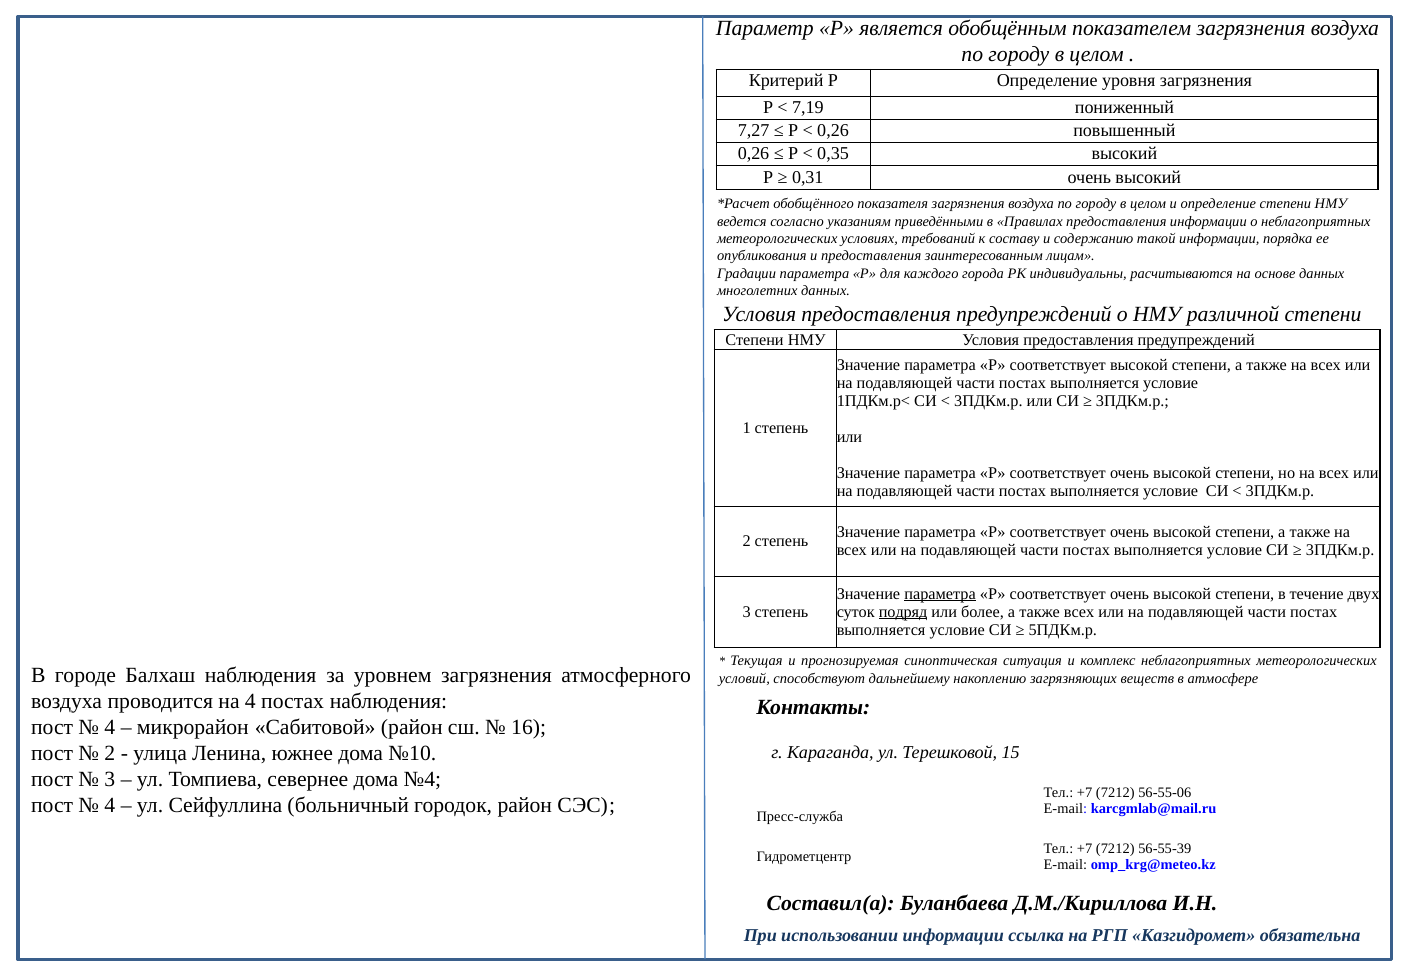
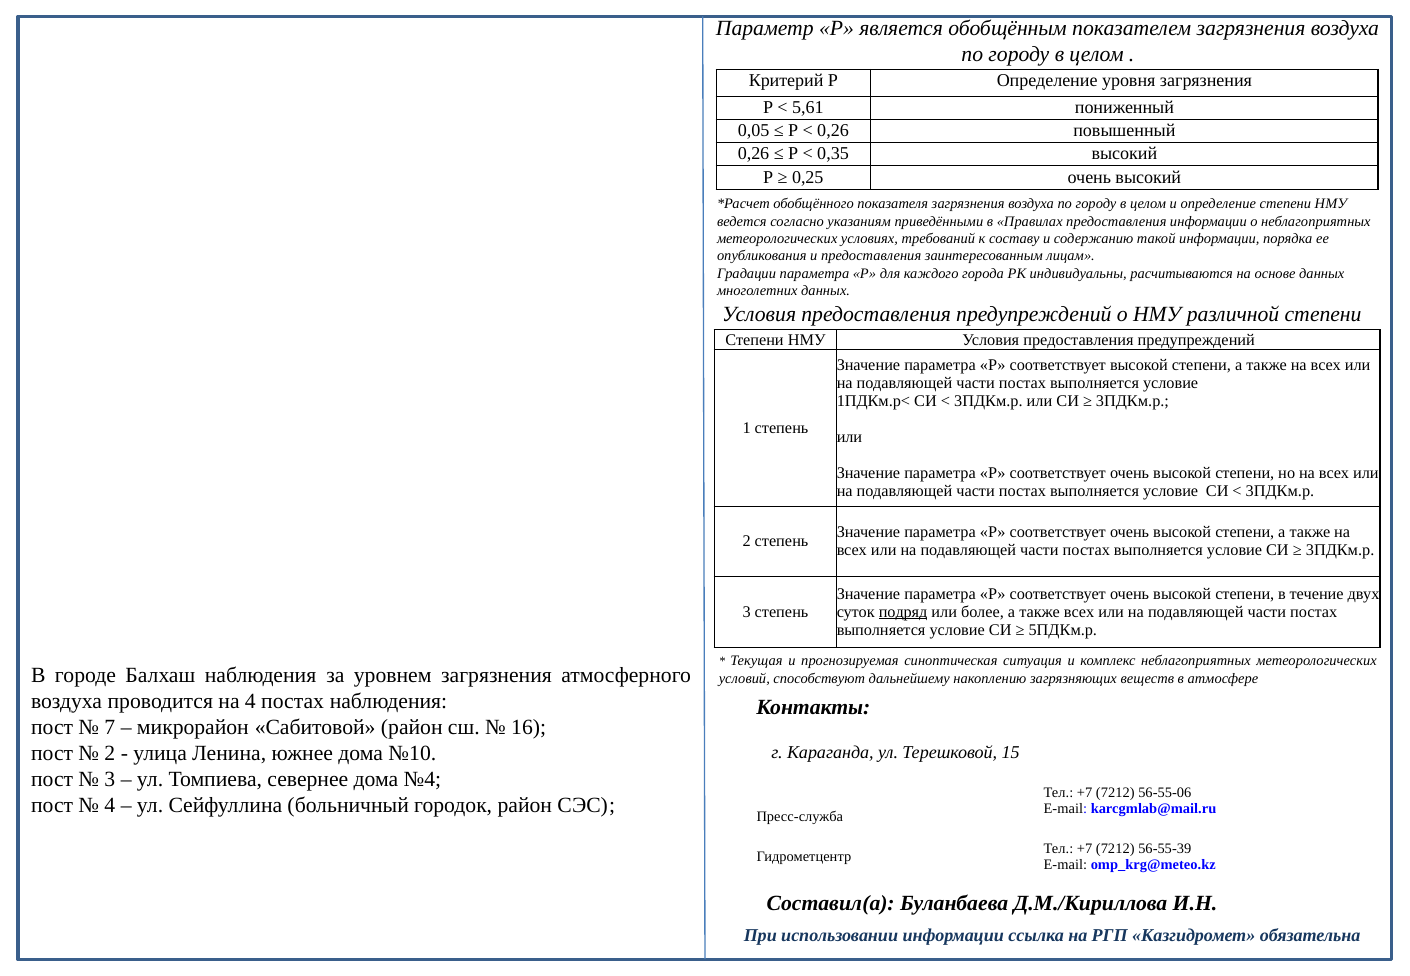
7,19: 7,19 -> 5,61 (808, 107)
7,27: 7,27 -> 0,05 (754, 131)
0,31: 0,31 -> 0,25 (808, 177)
параметра underline: present -> none (940, 594)
4: 4 -> 7 (110, 727)
